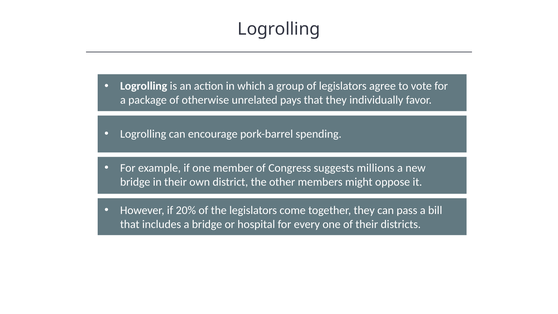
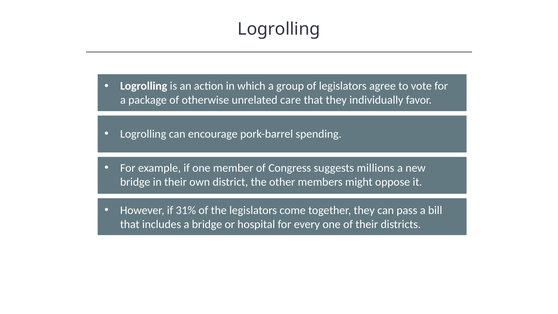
pays: pays -> care (291, 100)
20%: 20% -> 31% (186, 210)
